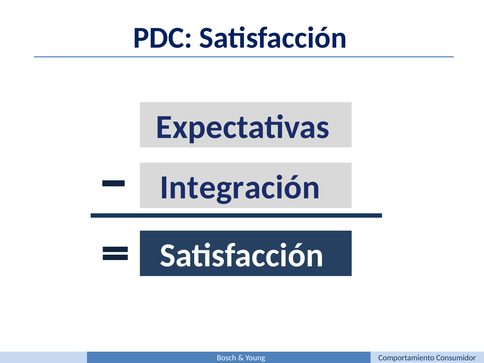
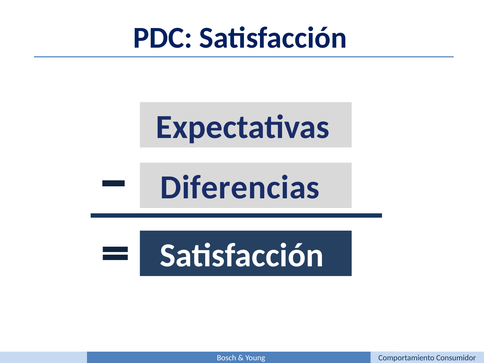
Integración: Integración -> Diferencias (240, 188)
